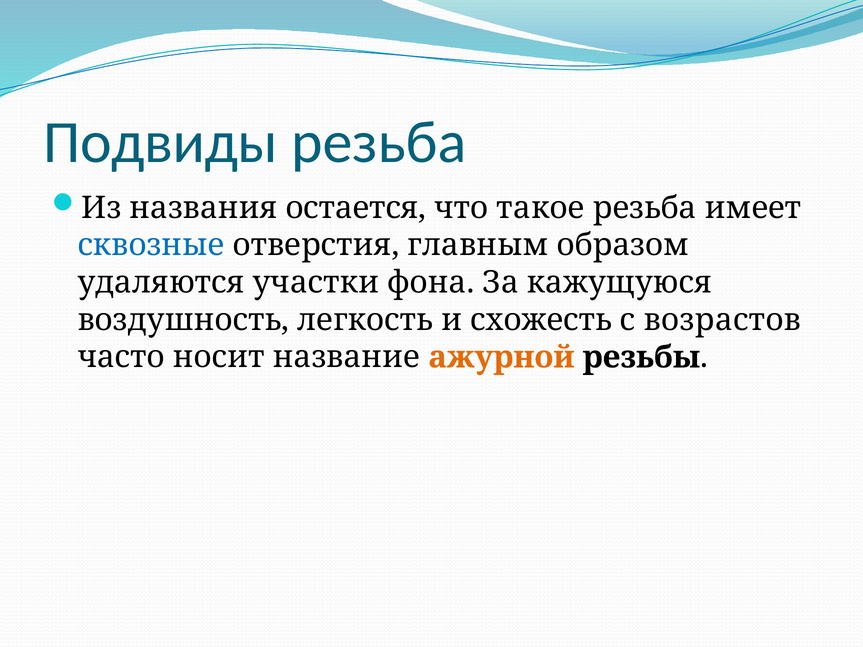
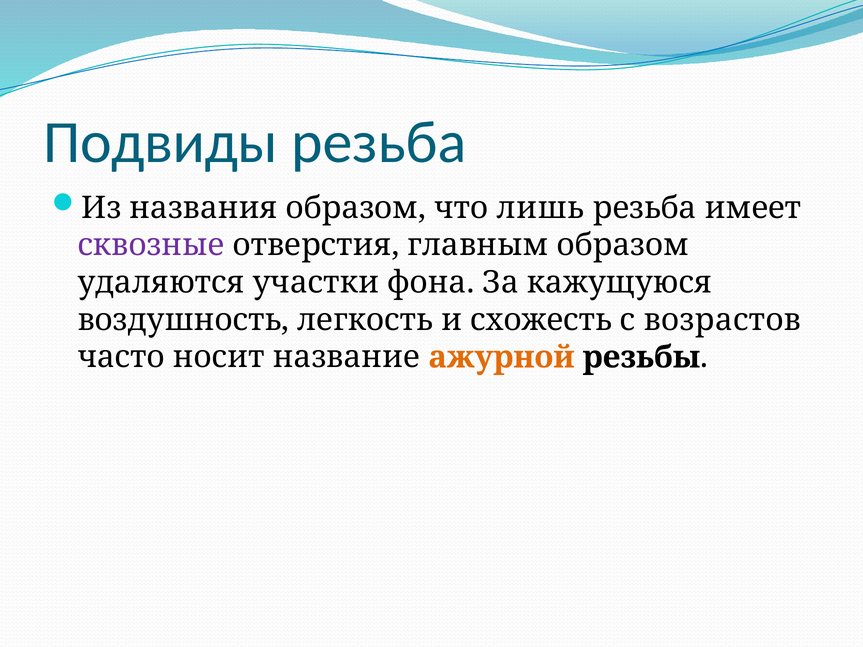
названия остается: остается -> образом (356, 208)
такое: такое -> лишь (540, 208)
сквозные colour: blue -> purple (151, 245)
